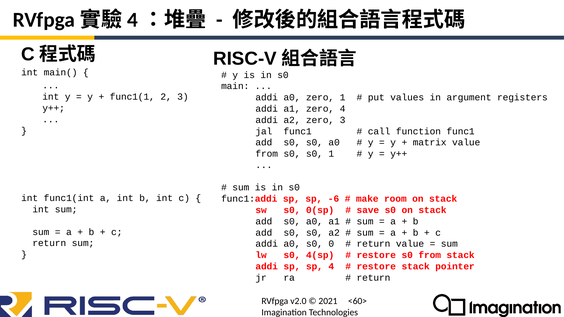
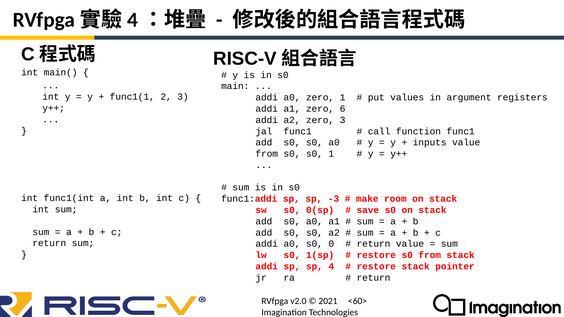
zero 4: 4 -> 6 (343, 109)
matrix: matrix -> inputs (430, 143)
-6: -6 -> -3 (334, 199)
4(sp: 4(sp -> 1(sp (320, 255)
